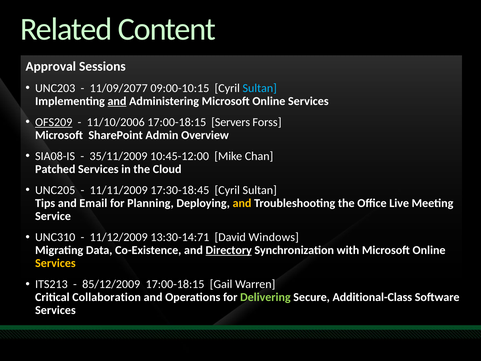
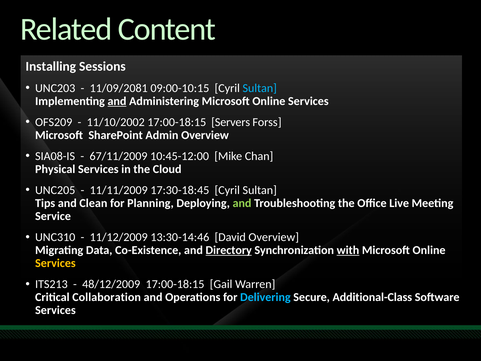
Approval: Approval -> Installing (51, 66)
11/09/2077: 11/09/2077 -> 11/09/2081 (119, 88)
OFS209 underline: present -> none (54, 122)
11/10/2006: 11/10/2006 -> 11/10/2002 (116, 122)
35/11/2009: 35/11/2009 -> 67/11/2009 (118, 156)
Patched: Patched -> Physical (55, 169)
Email: Email -> Clean (93, 203)
and colour: yellow -> light green (242, 203)
13:30-14:71: 13:30-14:71 -> 13:30-14:46 (180, 237)
David Windows: Windows -> Overview (274, 237)
with underline: none -> present (348, 250)
85/12/2009: 85/12/2009 -> 48/12/2009 (111, 284)
Delivering colour: light green -> light blue (265, 297)
